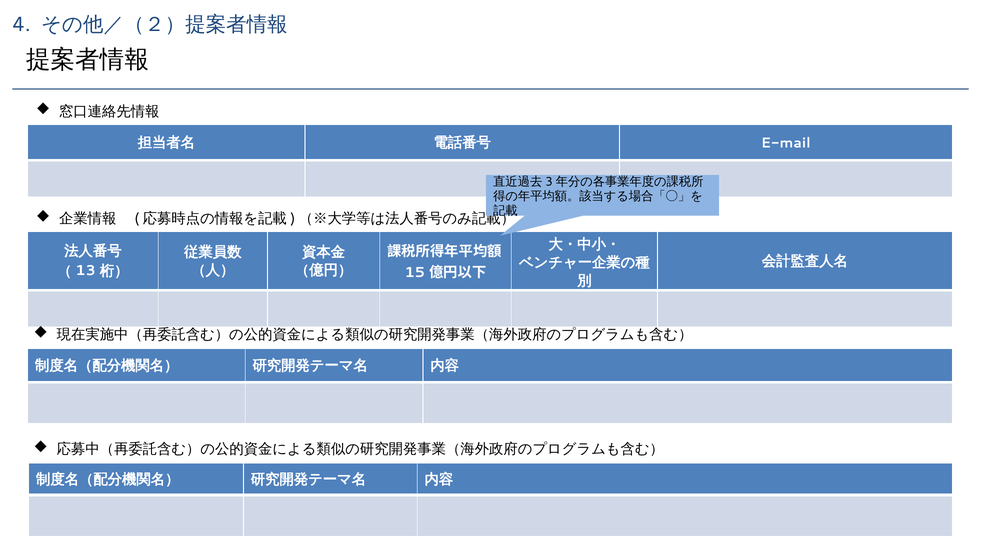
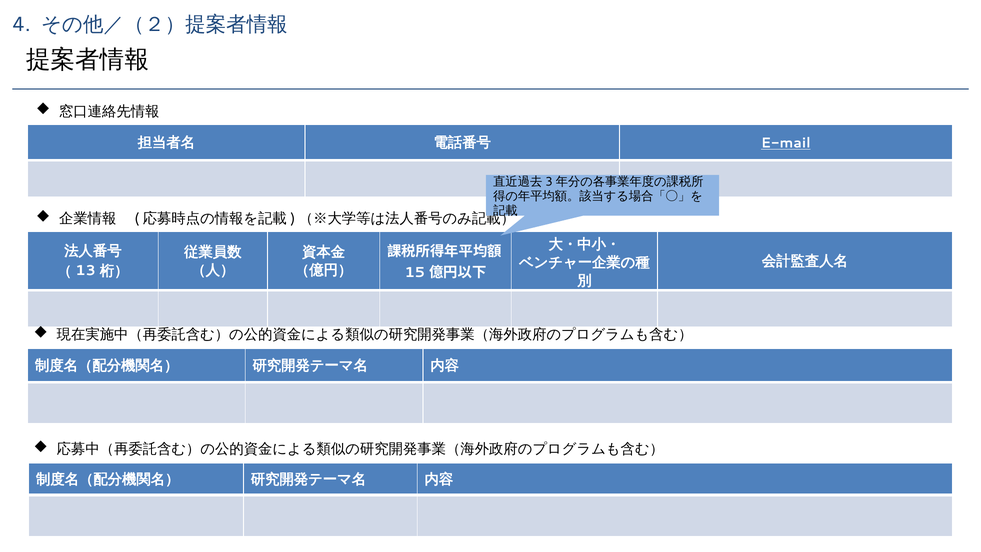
E-mail underline: none -> present (786, 143)
